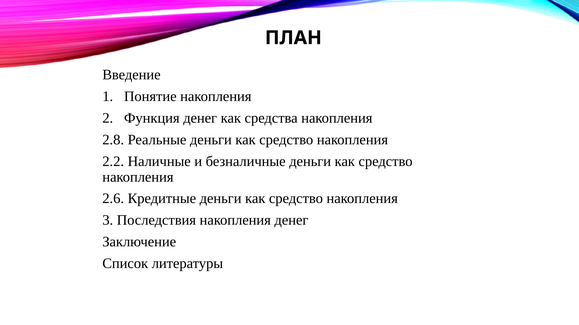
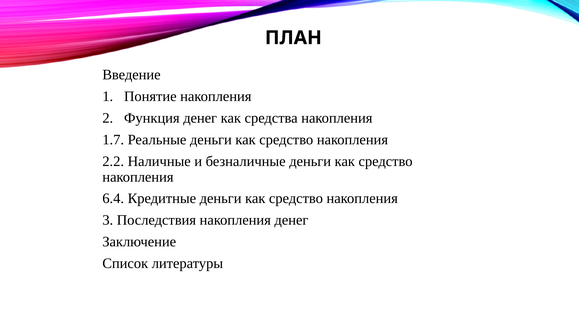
2.8: 2.8 -> 1.7 (113, 140)
2.6: 2.6 -> 6.4 (113, 199)
